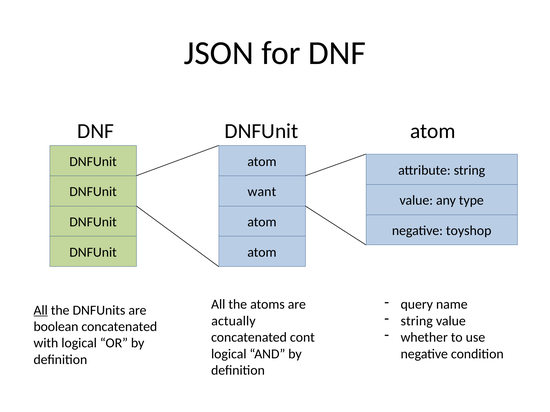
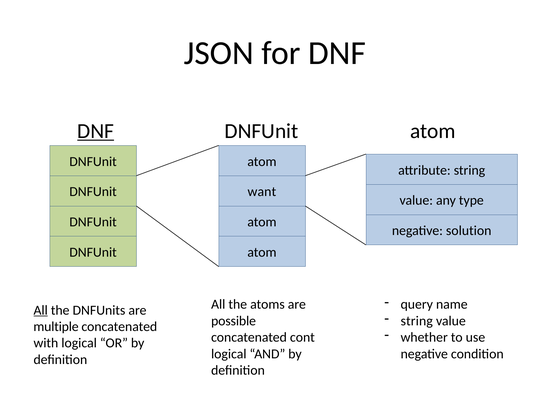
DNF underline: none -> present (96, 131)
toyshop: toyshop -> solution (469, 231)
actually: actually -> possible (234, 321)
boolean: boolean -> multiple (56, 327)
